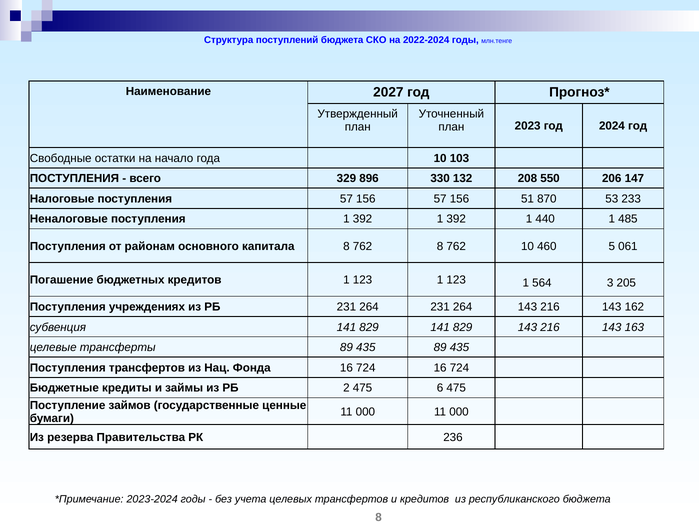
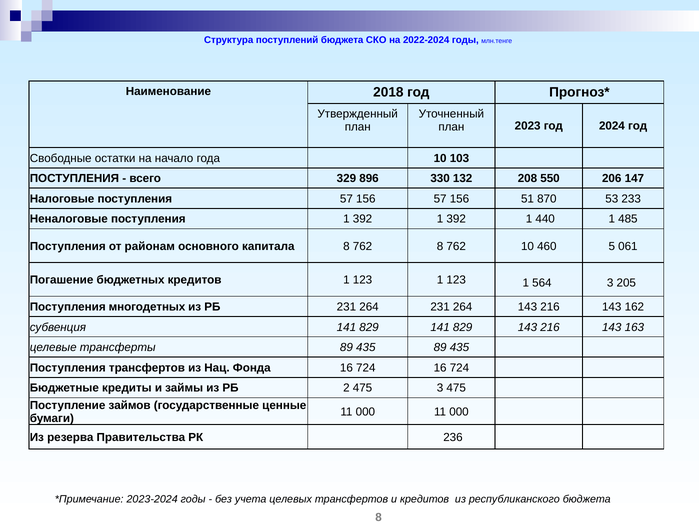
2027: 2027 -> 2018 (388, 92)
учреждениях: учреждениях -> многодетных (147, 307)
475 6: 6 -> 3 (440, 388)
